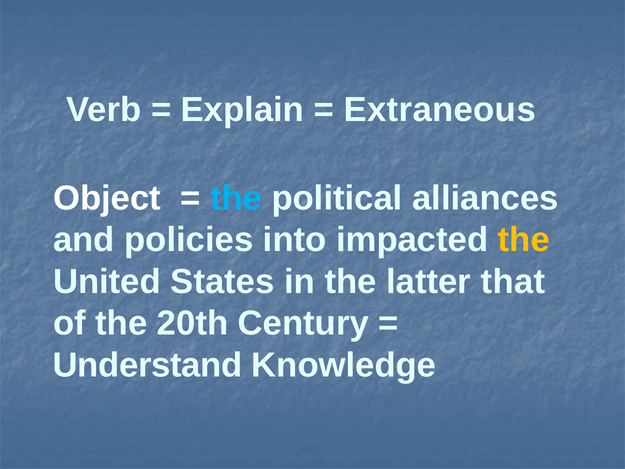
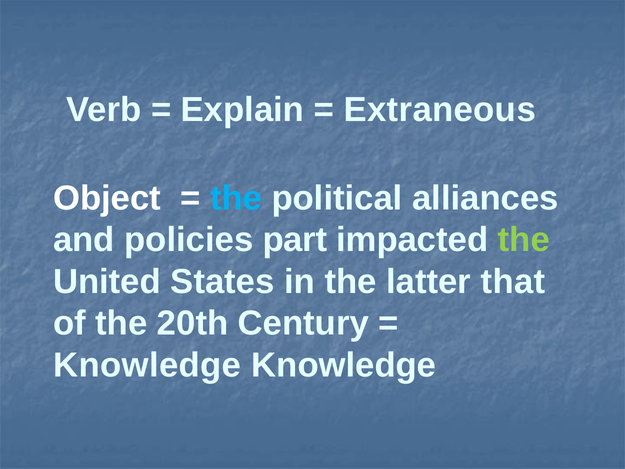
into: into -> part (295, 240)
the colour: yellow -> light green (524, 240)
Understand: Understand -> Knowledge (147, 365)
